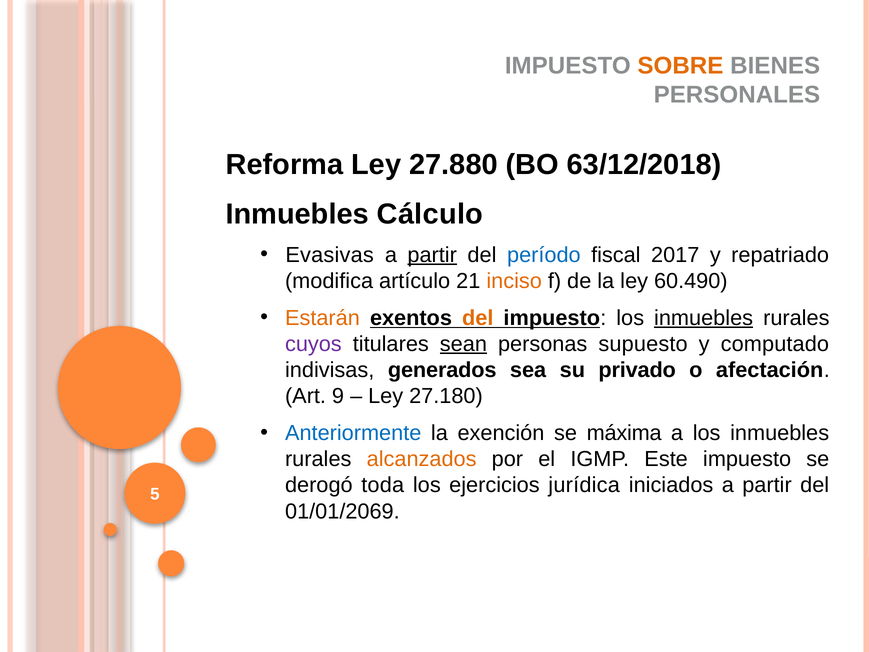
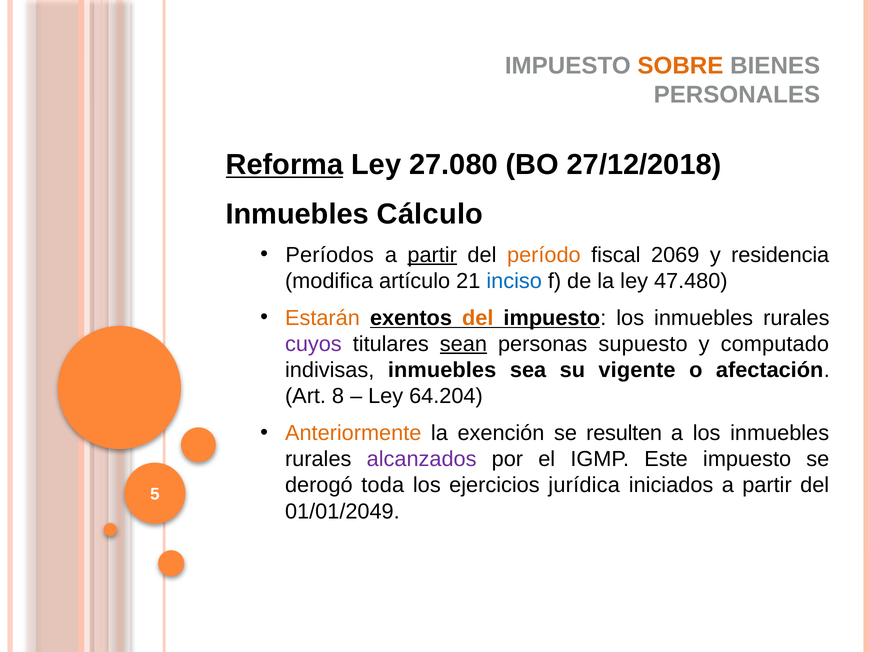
Reforma underline: none -> present (285, 165)
27.880: 27.880 -> 27.080 (453, 165)
63/12/2018: 63/12/2018 -> 27/12/2018 (644, 165)
Evasivas: Evasivas -> Períodos (330, 255)
período colour: blue -> orange (544, 255)
2017: 2017 -> 2069 (675, 255)
repatriado: repatriado -> residencia (780, 255)
inciso colour: orange -> blue (514, 281)
60.490: 60.490 -> 47.480 (691, 281)
inmuebles underline: present -> none (704, 318)
indivisas generados: generados -> inmuebles (442, 370)
privado: privado -> vigente (637, 370)
9: 9 -> 8 (338, 396)
27.180: 27.180 -> 64.204 (446, 396)
Anteriormente colour: blue -> orange (353, 433)
máxima: máxima -> resulten (624, 433)
alcanzados colour: orange -> purple (422, 459)
01/01/2069: 01/01/2069 -> 01/01/2049 (342, 511)
